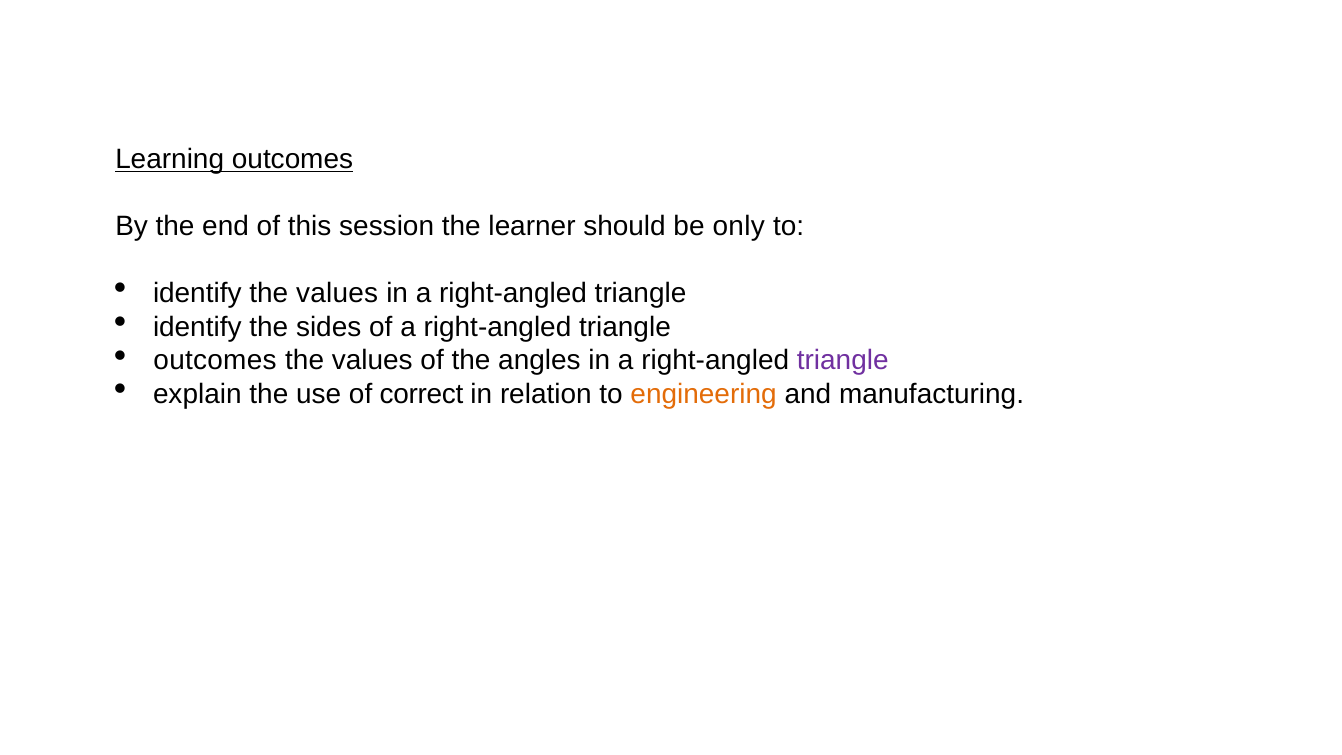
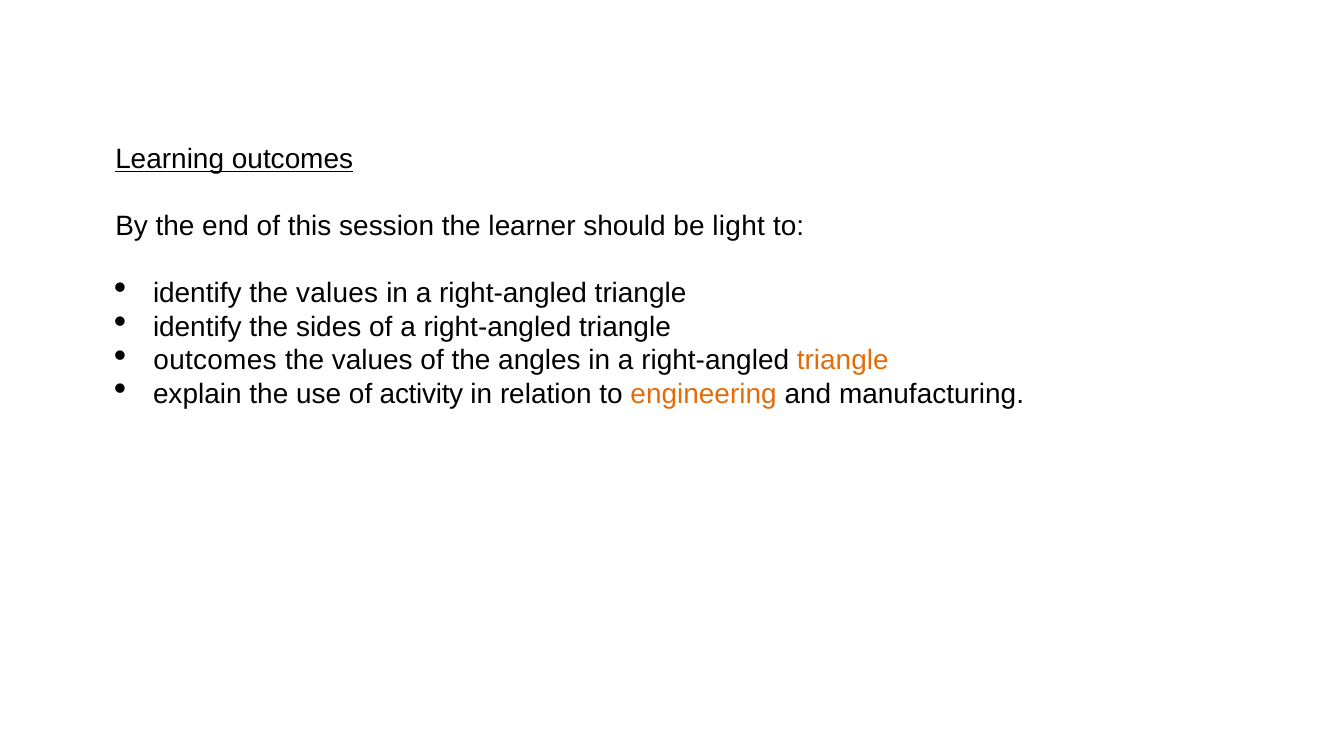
only: only -> light (739, 226)
triangle colour: purple -> orange (843, 360)
correct: correct -> activity (421, 394)
